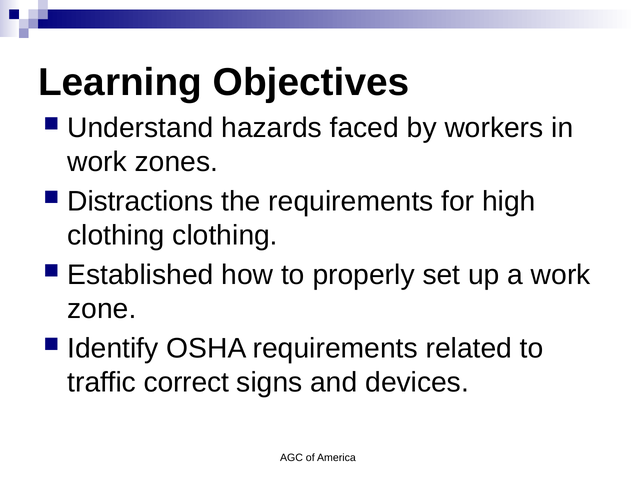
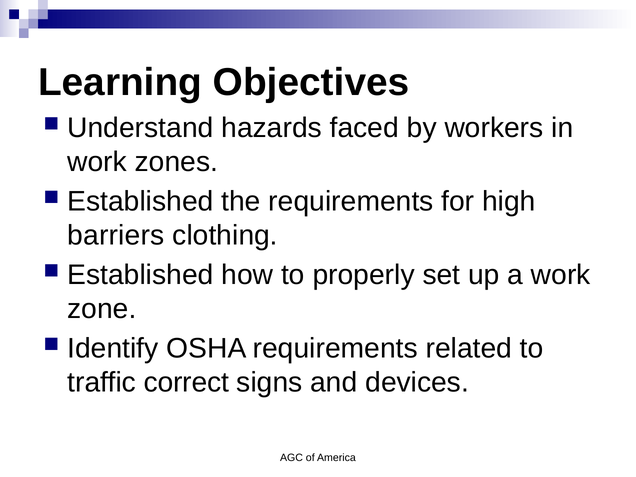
Distractions: Distractions -> Established (140, 202)
clothing: clothing -> barriers (116, 236)
